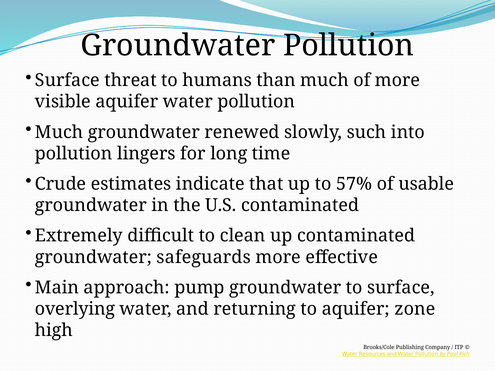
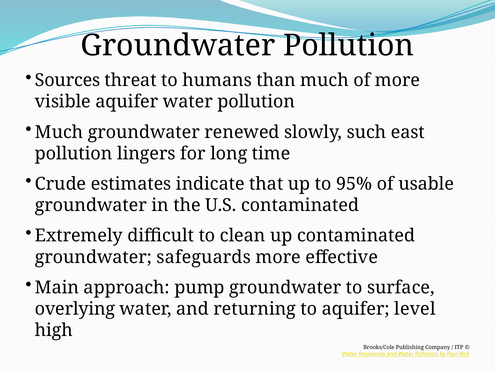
Surface: Surface -> Sources (68, 80)
into: into -> east (408, 132)
57%: 57% -> 95% (354, 184)
zone: zone -> level (415, 309)
